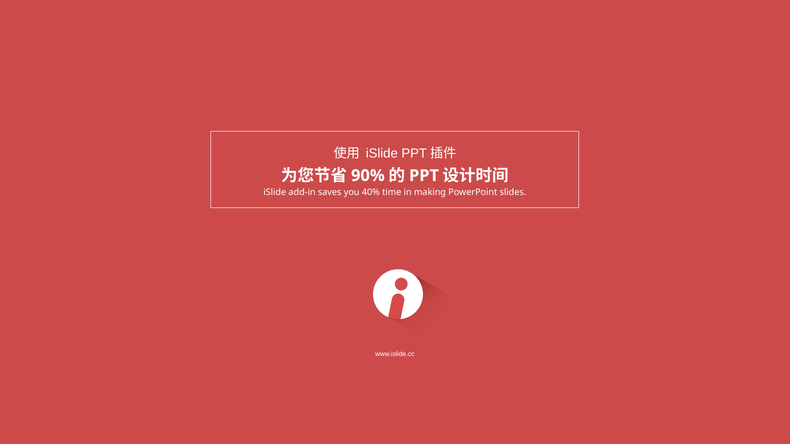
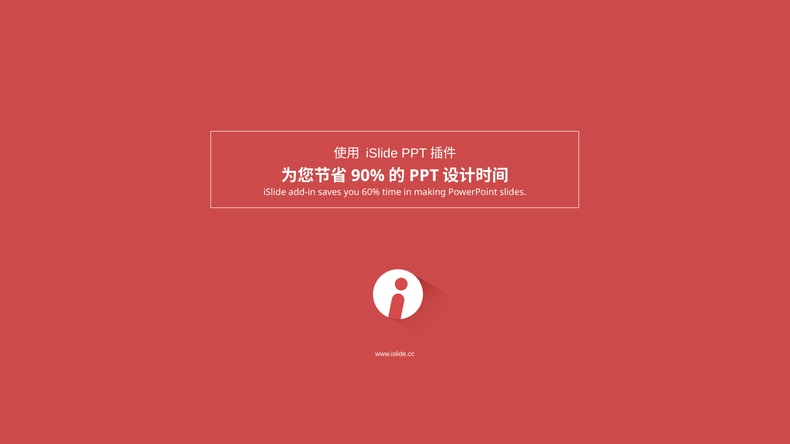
40%: 40% -> 60% (371, 193)
